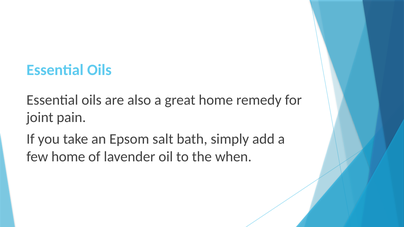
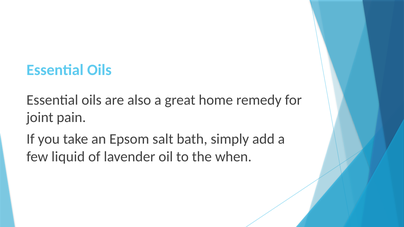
few home: home -> liquid (68, 157)
